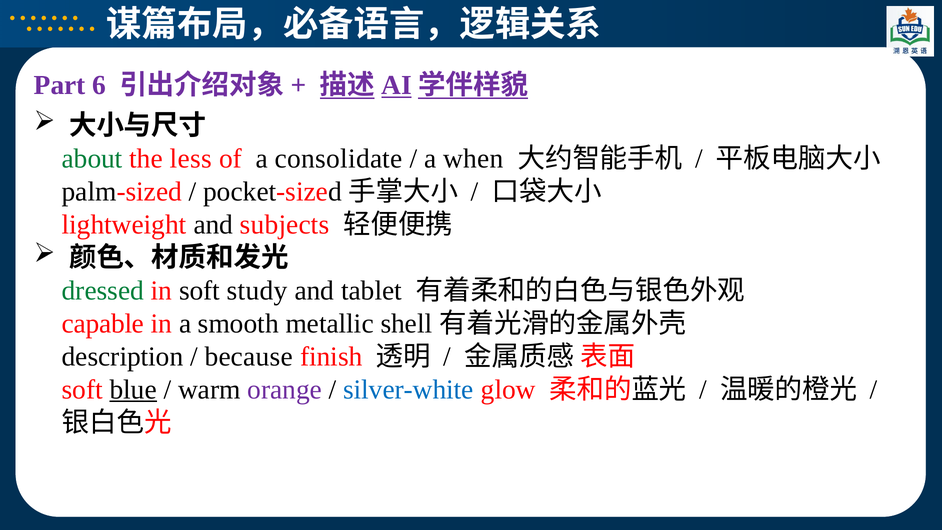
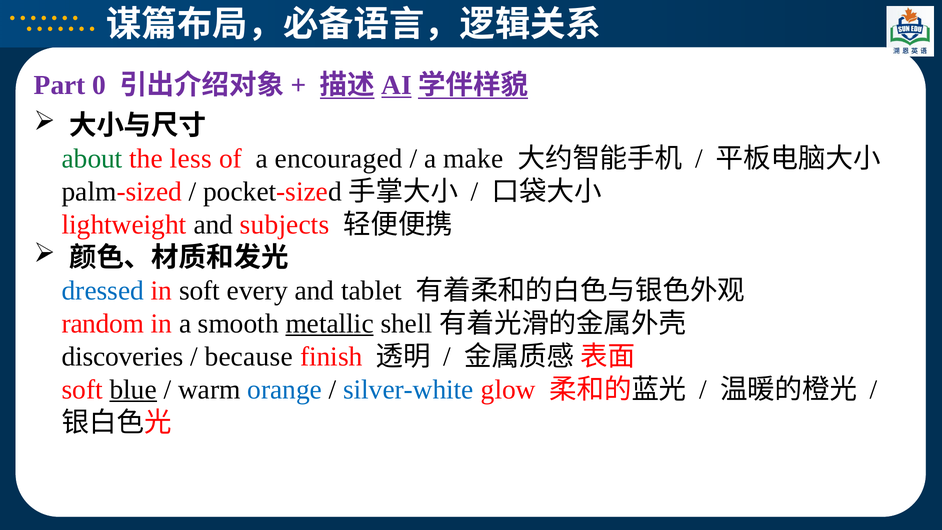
6: 6 -> 0 (99, 85)
consolidate: consolidate -> encouraged (339, 159)
when: when -> make (473, 159)
dressed colour: green -> blue (103, 291)
study: study -> every (257, 291)
capable: capable -> random (103, 324)
metallic underline: none -> present (330, 324)
description: description -> discoveries (123, 356)
orange colour: purple -> blue (285, 389)
